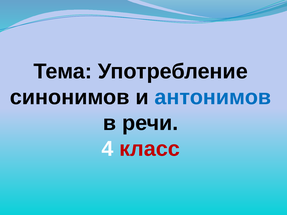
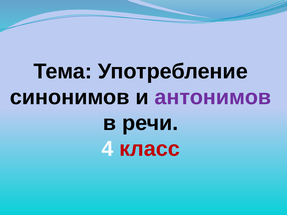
антонимов colour: blue -> purple (213, 97)
